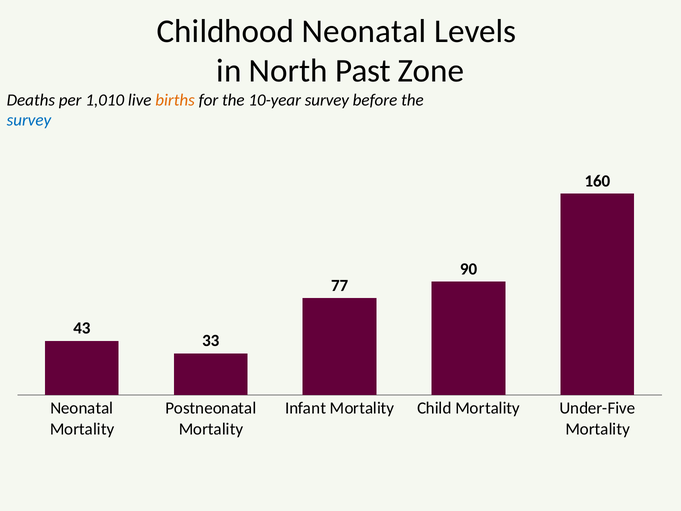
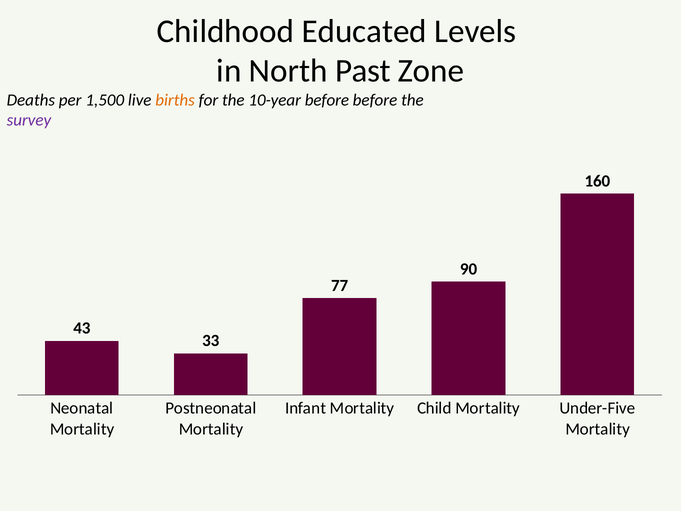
Childhood Neonatal: Neonatal -> Educated (364, 31)
1,010: 1,010 -> 1,500 (105, 100)
10-year survey: survey -> before (327, 100)
survey colour: blue -> purple (29, 120)
